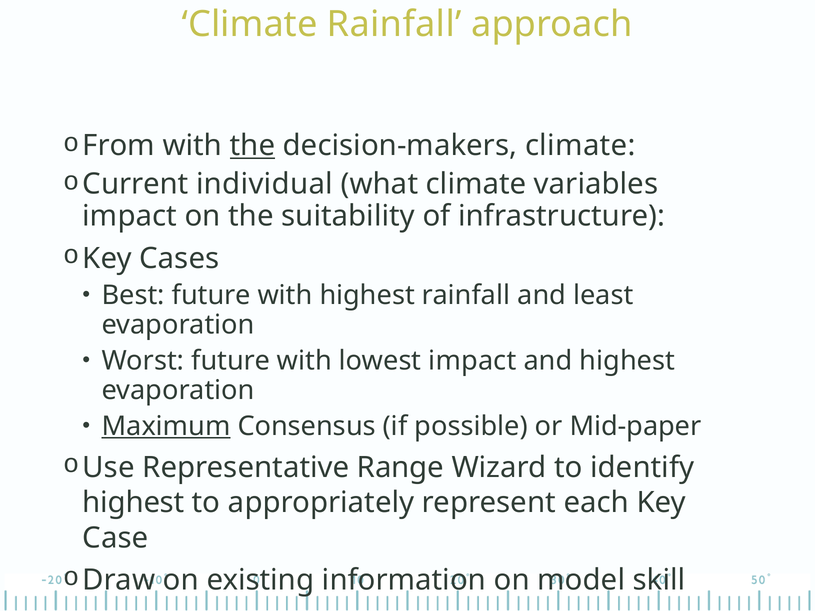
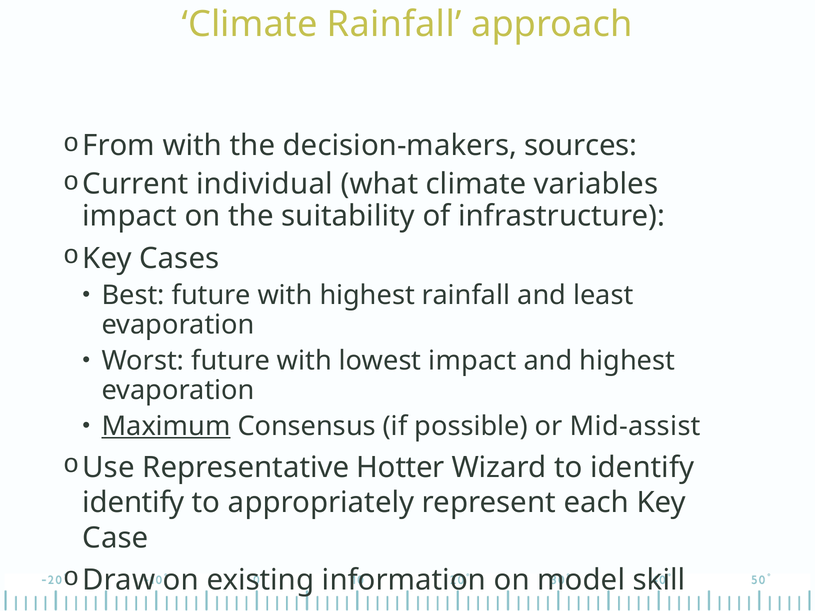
the underline: present -> none (252, 146)
decision-makers climate: climate -> sources (581, 146)
Mid-paper: Mid-paper -> Mid-assist (635, 426)
Range: Range -> Hotter (401, 468)
highest: highest -> identify (133, 503)
